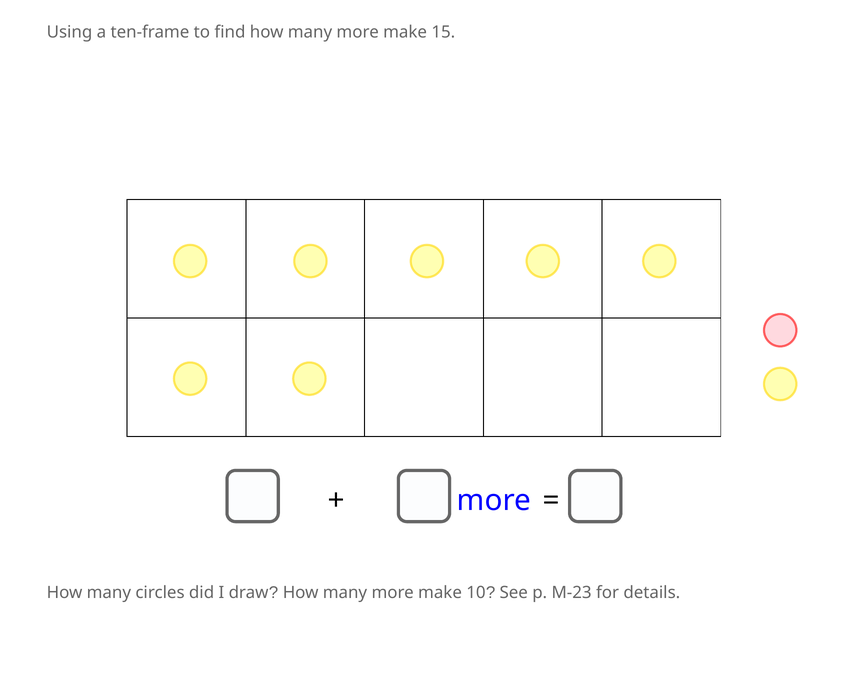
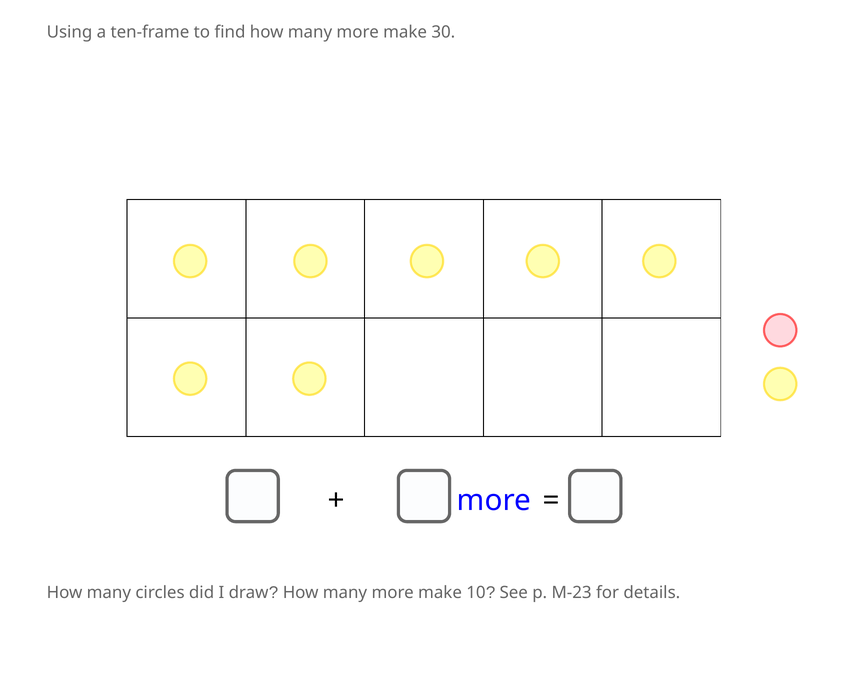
15: 15 -> 30 (443, 32)
